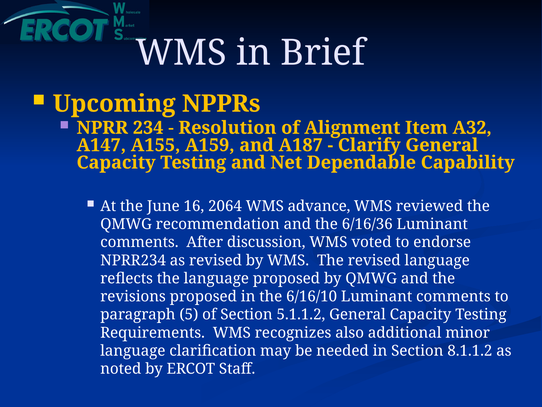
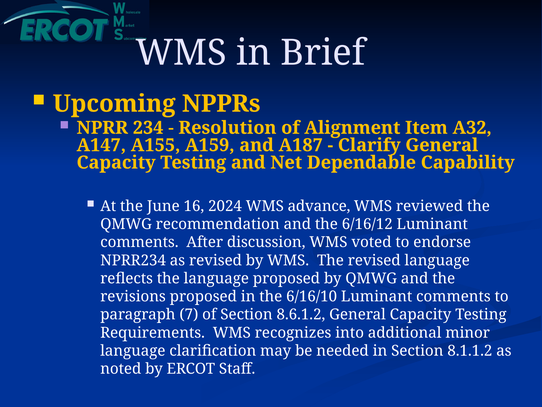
2064: 2064 -> 2024 (225, 206)
6/16/36: 6/16/36 -> 6/16/12 (367, 224)
5: 5 -> 7 (189, 314)
5.1.1.2: 5.1.1.2 -> 8.6.1.2 (301, 314)
also: also -> into (350, 332)
